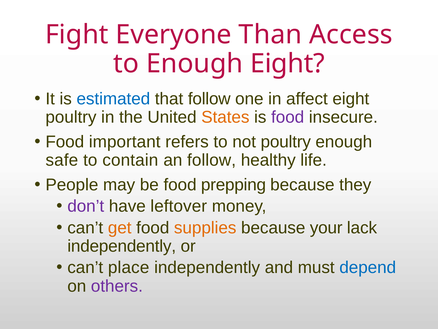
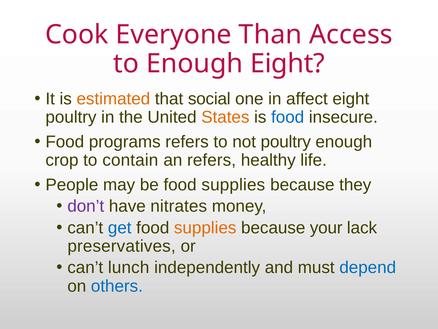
Fight: Fight -> Cook (77, 35)
estimated colour: blue -> orange (113, 99)
that follow: follow -> social (209, 99)
food colour: purple -> blue (288, 117)
important: important -> programs (125, 142)
safe: safe -> crop (62, 160)
an follow: follow -> refers (212, 160)
be food prepping: prepping -> supplies (233, 185)
leftover: leftover -> nitrates (179, 206)
get colour: orange -> blue (120, 227)
independently: independently -> preservatives (122, 246)
place: place -> lunch (129, 267)
others colour: purple -> blue (117, 286)
